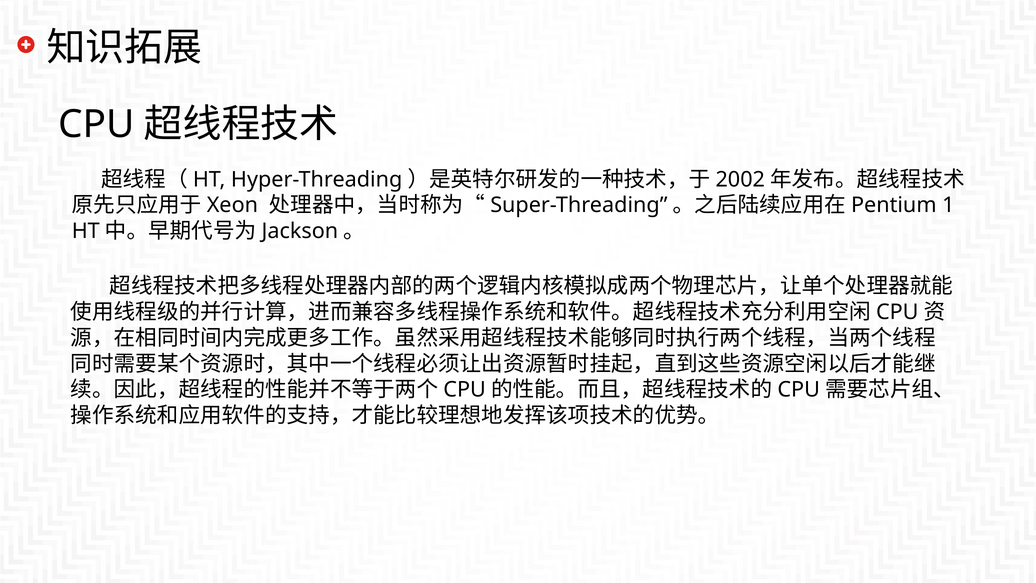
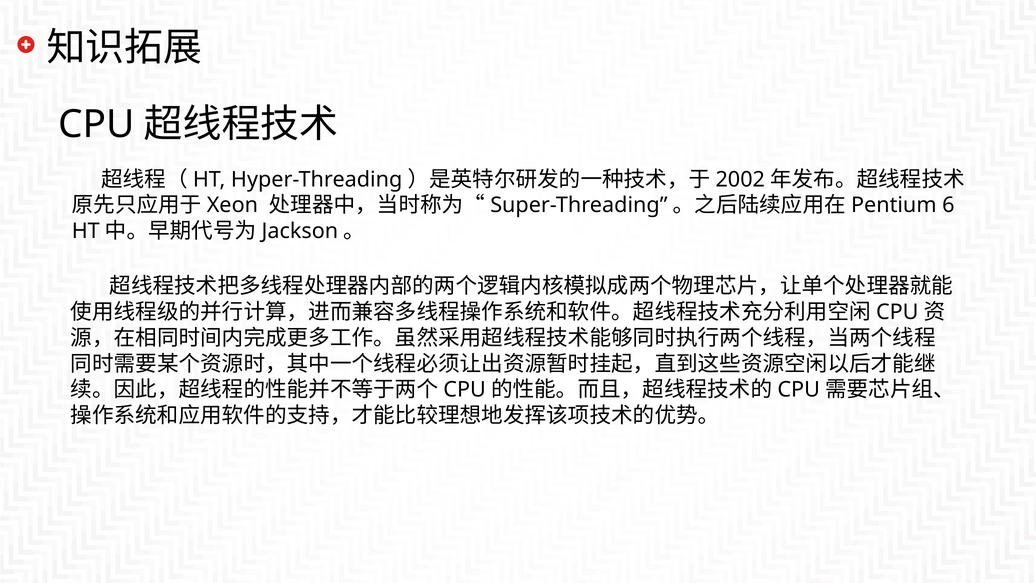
1: 1 -> 6 (948, 205)
